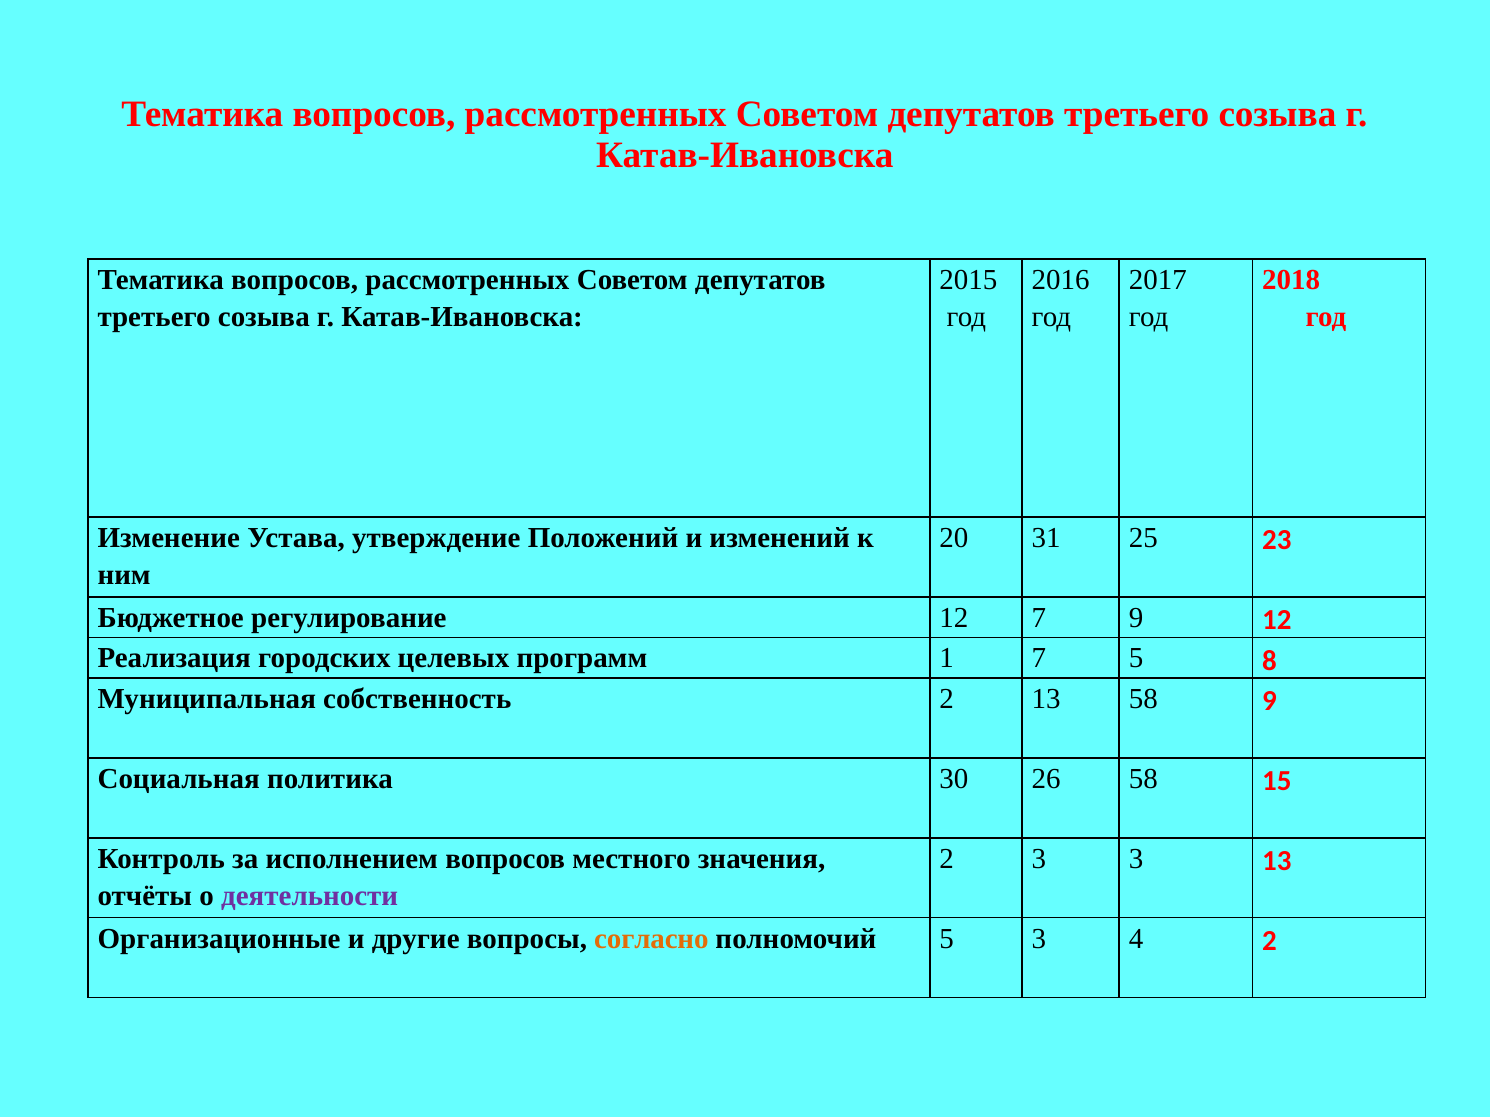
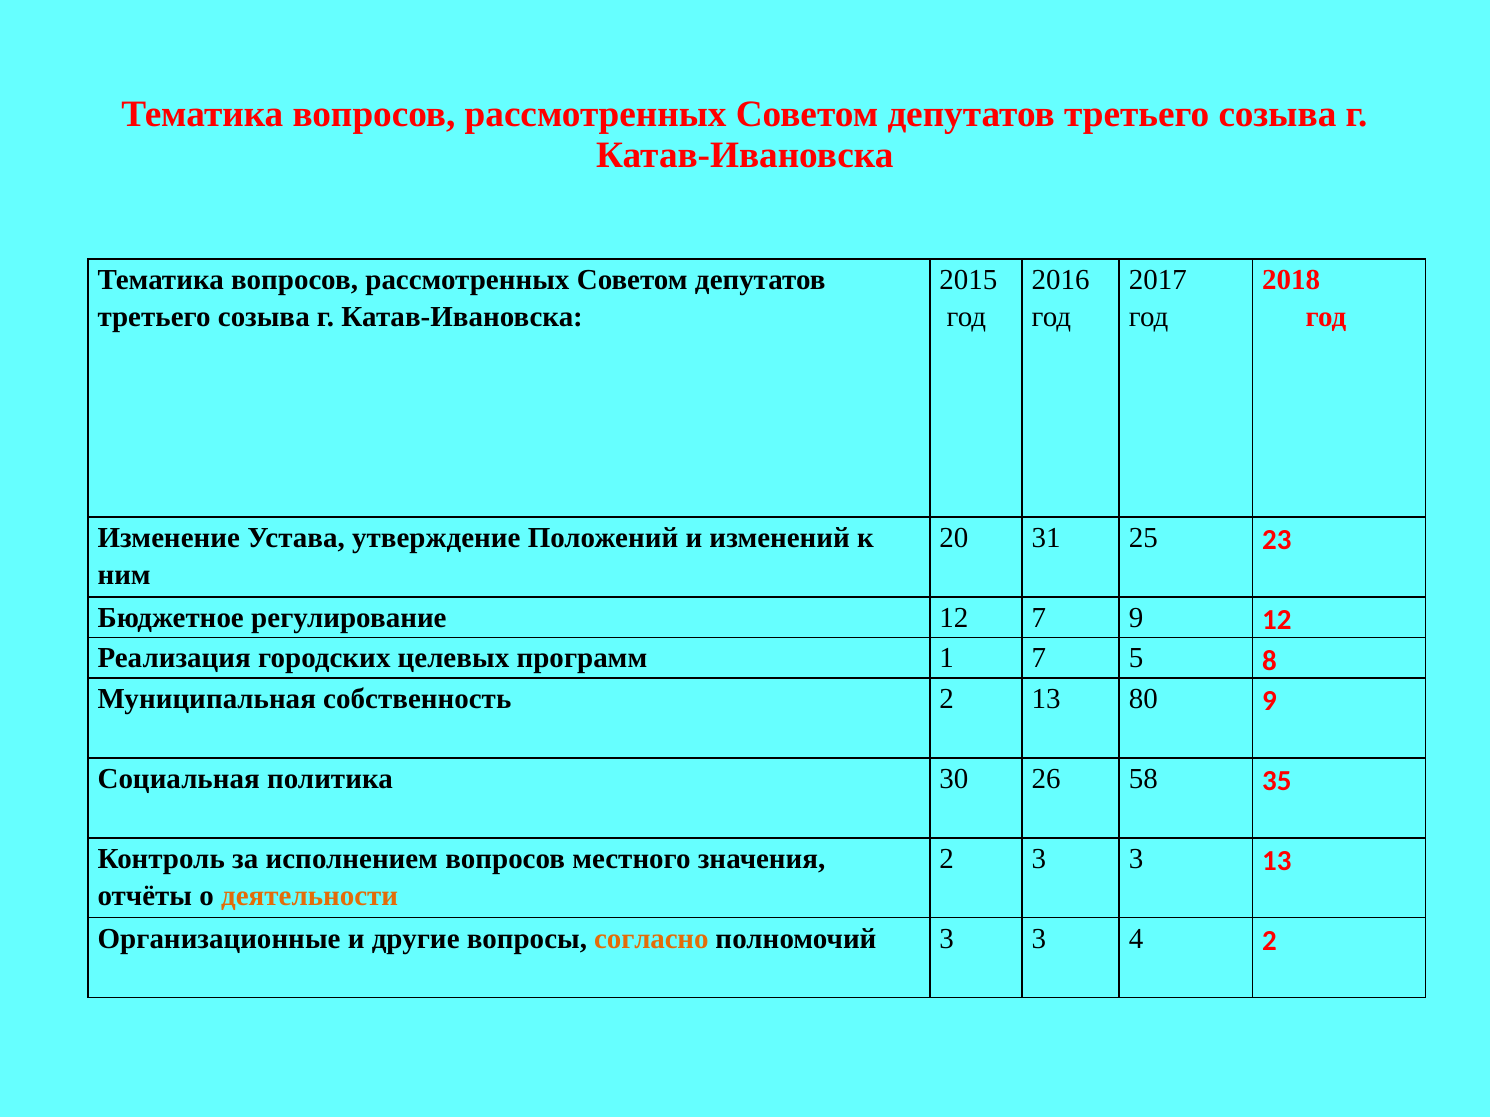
13 58: 58 -> 80 (1143, 699)
15: 15 -> 35 (1277, 781)
деятельности colour: purple -> orange (310, 896)
полномочий 5: 5 -> 3 (947, 939)
